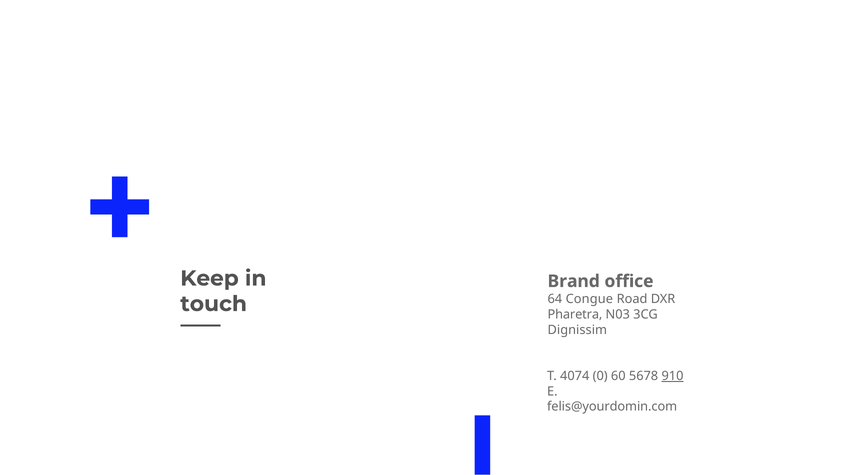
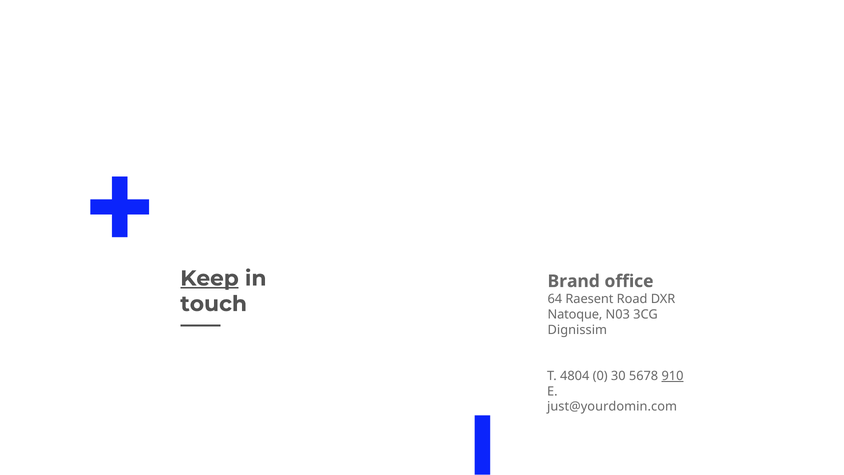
Keep underline: none -> present (210, 278)
Congue: Congue -> Raesent (589, 299)
Pharetra: Pharetra -> Natoque (575, 315)
4074: 4074 -> 4804 (575, 376)
60: 60 -> 30 (618, 376)
felis@yourdomin.com: felis@yourdomin.com -> just@yourdomin.com (612, 407)
